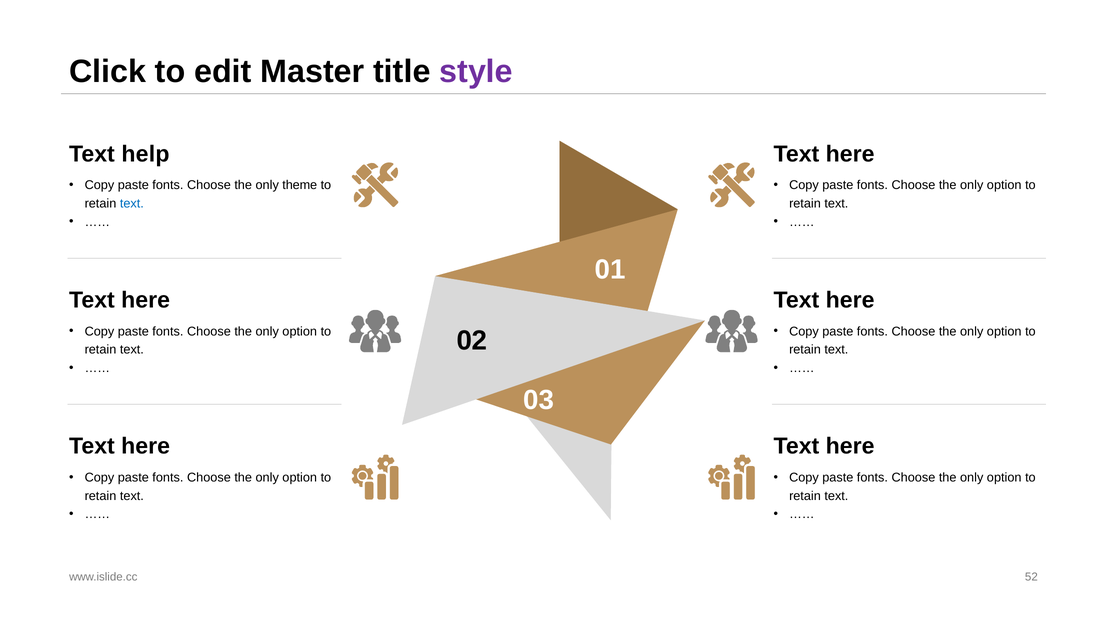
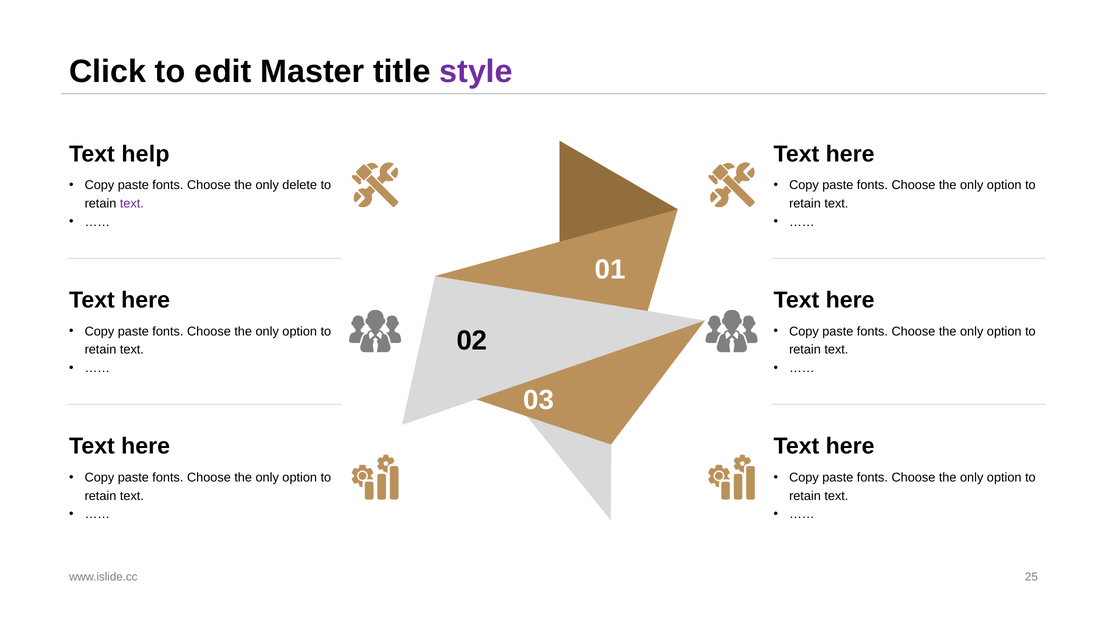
theme: theme -> delete (300, 185)
text colour: blue -> purple (132, 204)
52: 52 -> 25 (1031, 577)
